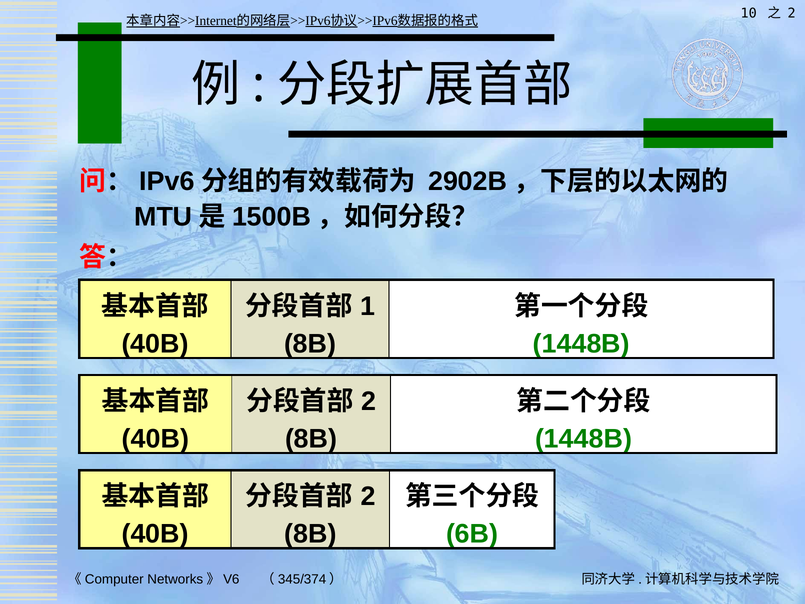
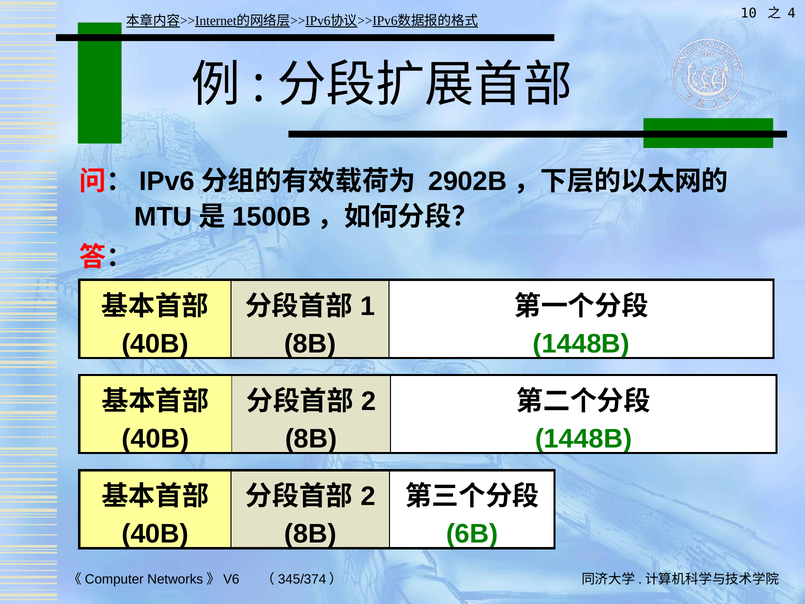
2: 2 -> 4 (792, 13)
